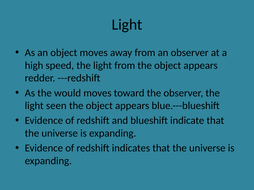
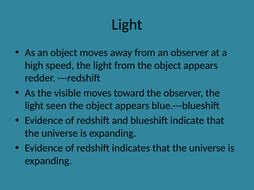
would: would -> visible (68, 93)
